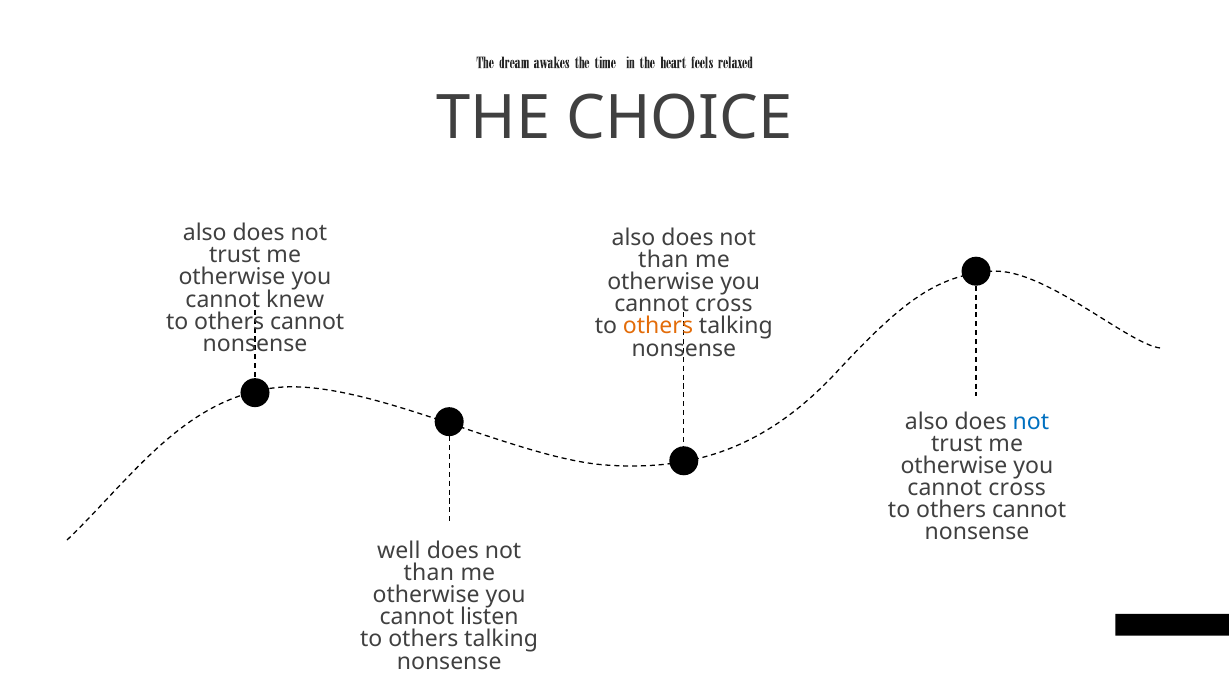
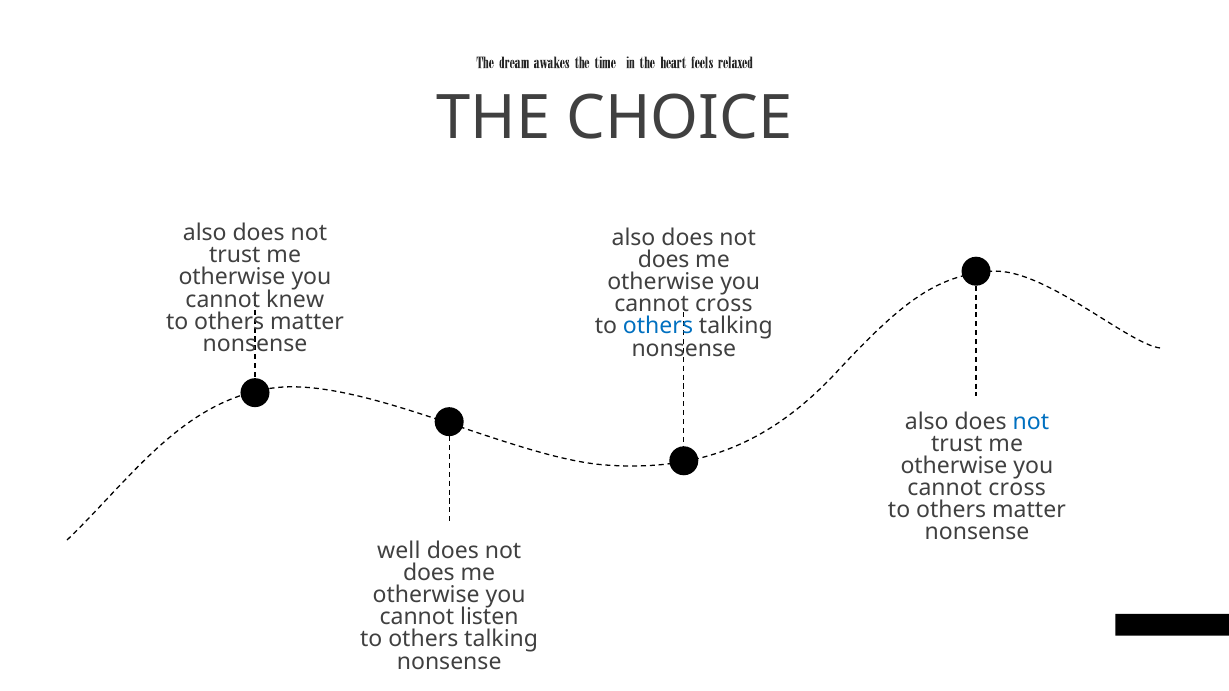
than: than -> does (664, 260)
cannot: cannot -> matter (307, 322)
others colour: orange -> blue (658, 327)
cannot: cannot -> matter (1029, 510)
than: than -> does (429, 573)
